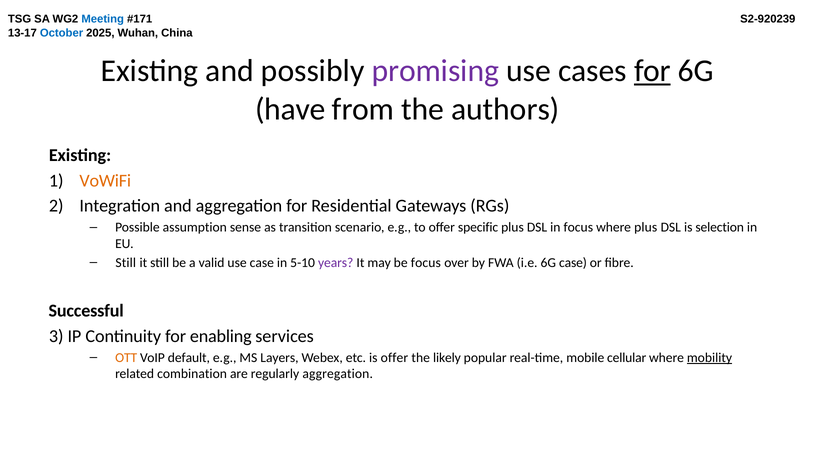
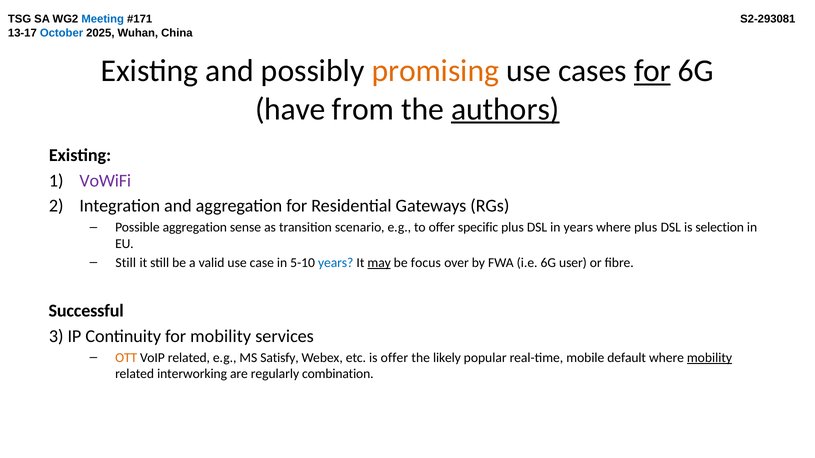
S2-920239: S2-920239 -> S2-293081 (768, 19)
promising colour: purple -> orange (435, 71)
authors underline: none -> present (505, 109)
VoWiFi colour: orange -> purple (105, 181)
Possible assumption: assumption -> aggregation (195, 228)
in focus: focus -> years (578, 228)
years colour: purple -> blue (336, 263)
may underline: none -> present (379, 263)
6G case: case -> user (573, 263)
for enabling: enabling -> mobility (221, 336)
VoIP default: default -> related (189, 358)
Layers: Layers -> Satisfy (279, 358)
cellular: cellular -> default (627, 358)
combination: combination -> interworking (192, 374)
regularly aggregation: aggregation -> combination (338, 374)
